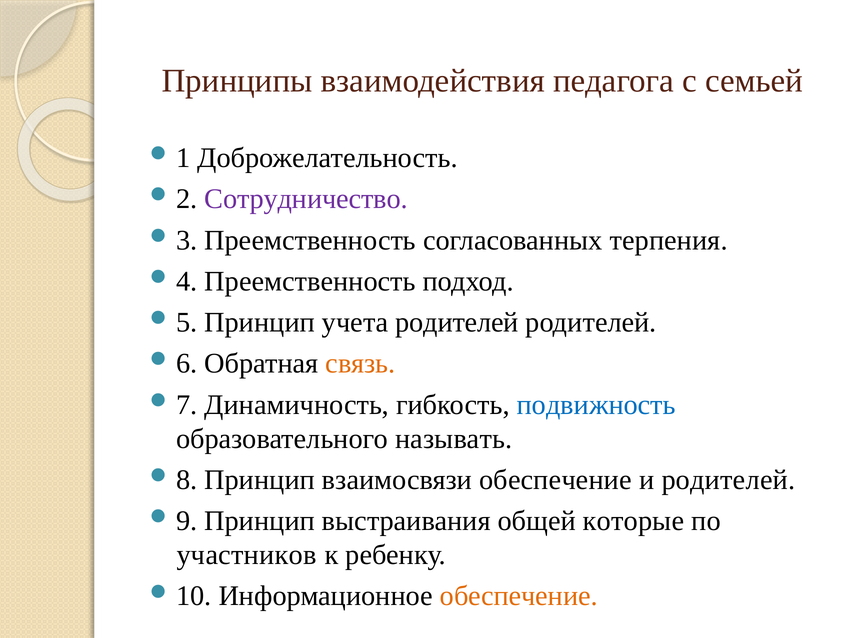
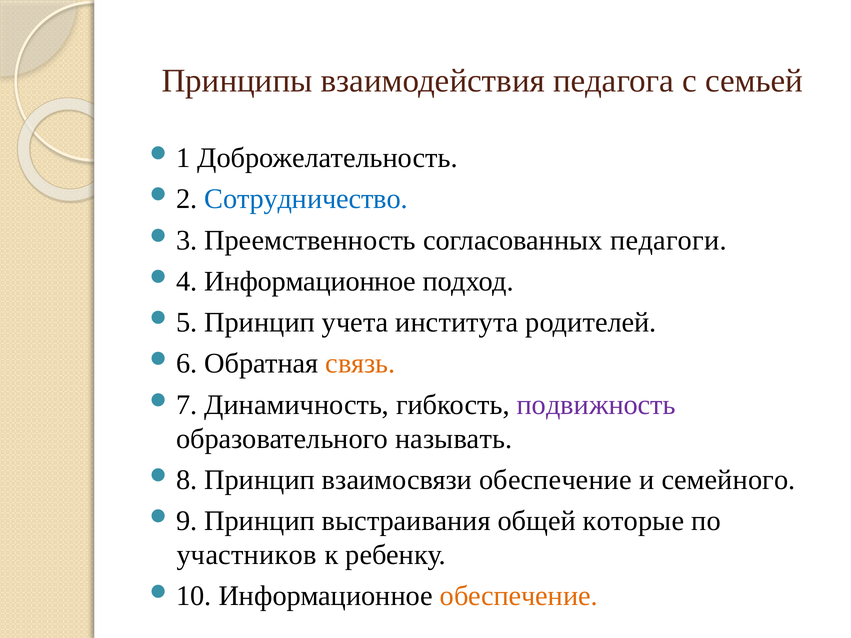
Сотрудничество colour: purple -> blue (306, 199)
терпения: терпения -> педагоги (669, 240)
Преемственность: Преемственность -> Информационное (310, 281)
учета родителей: родителей -> института (457, 323)
подвижность colour: blue -> purple (596, 405)
и родителей: родителей -> семейного (728, 480)
